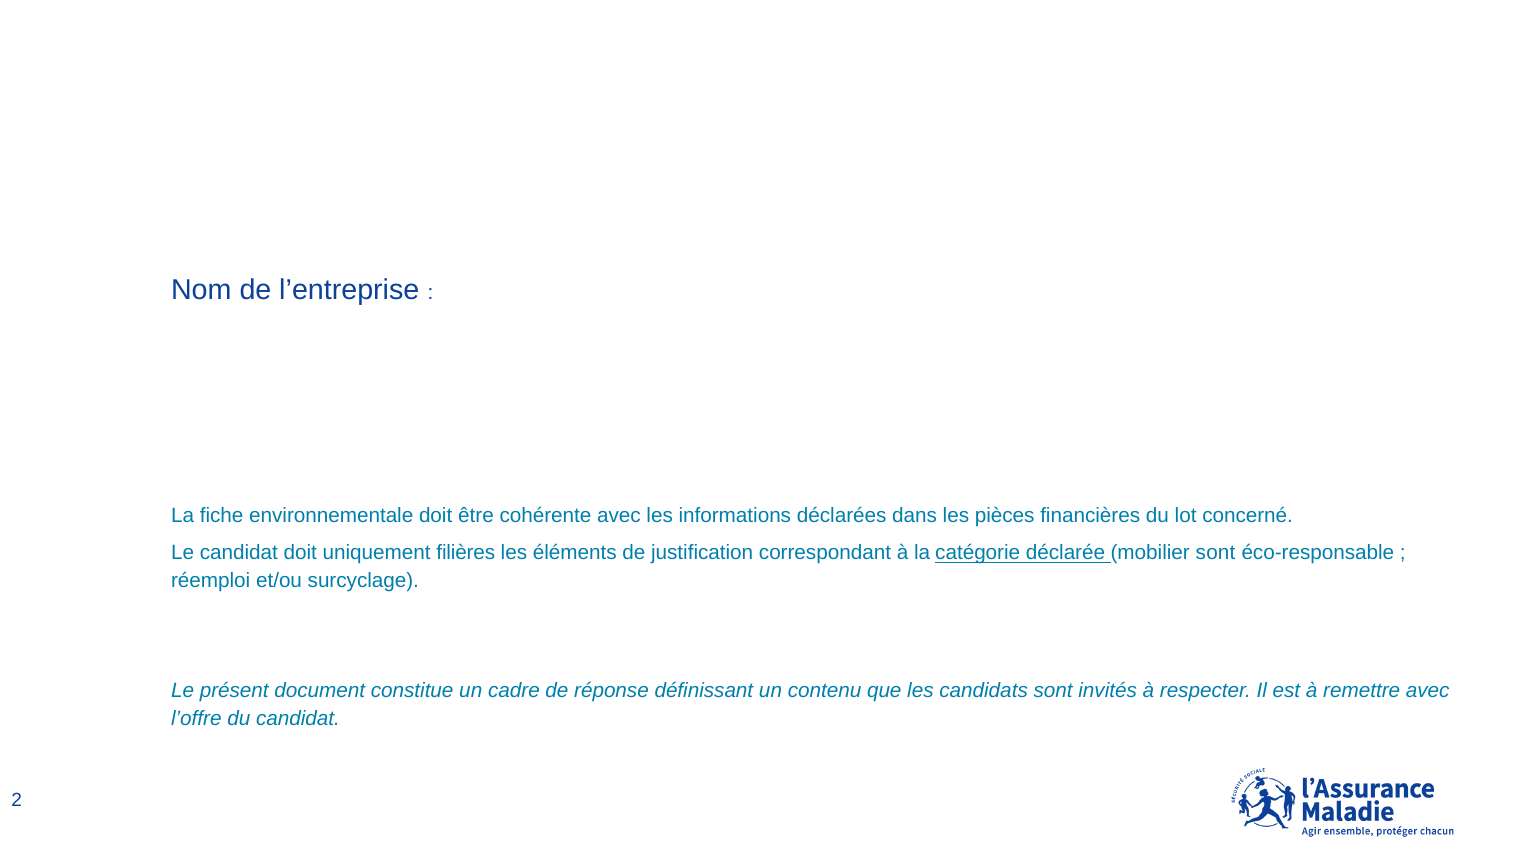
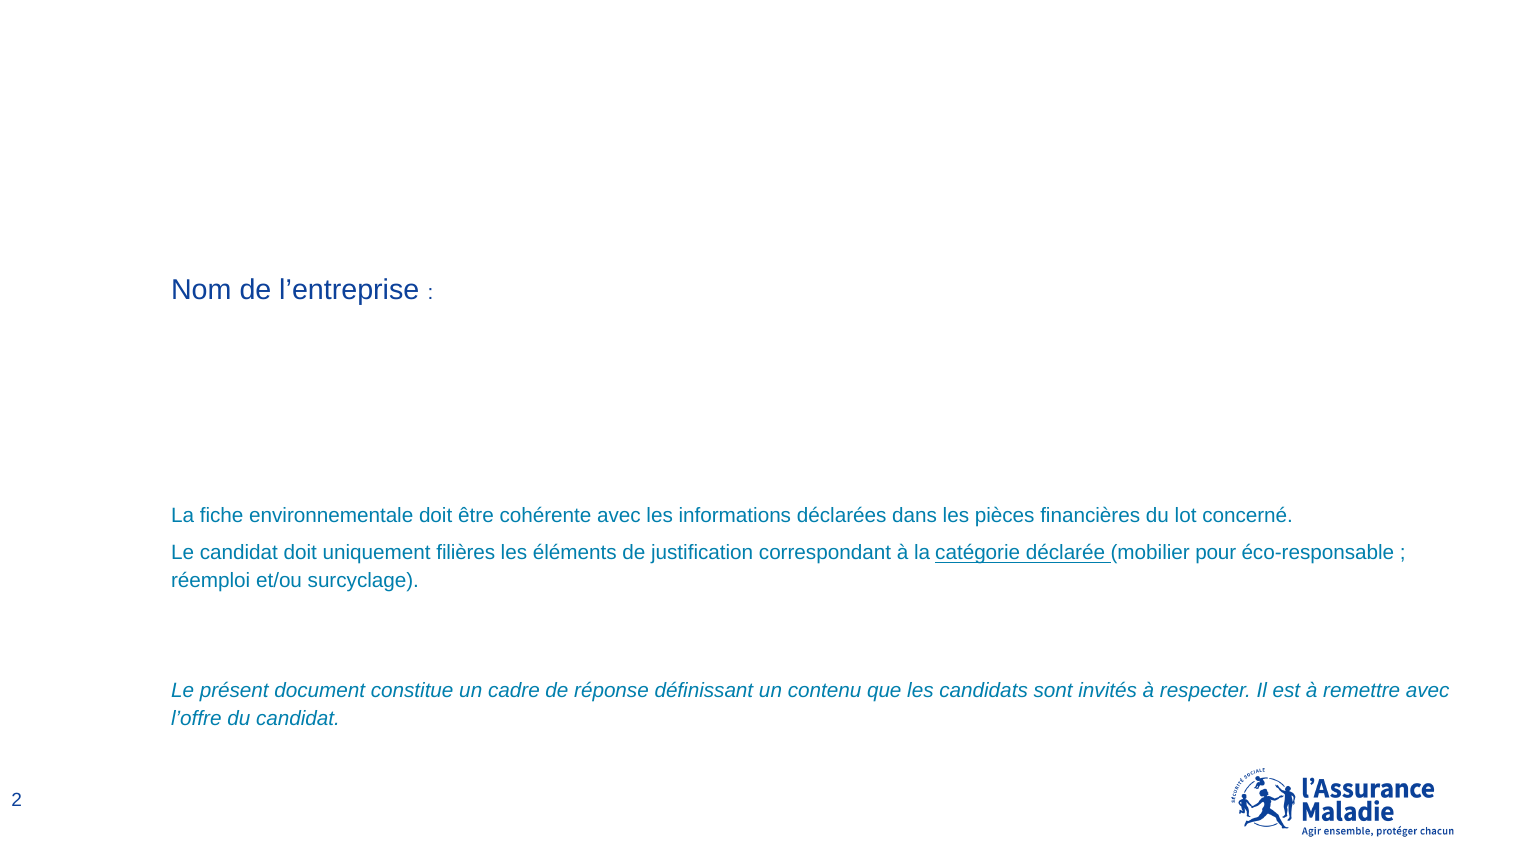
mobilier sont: sont -> pour (1216, 553)
